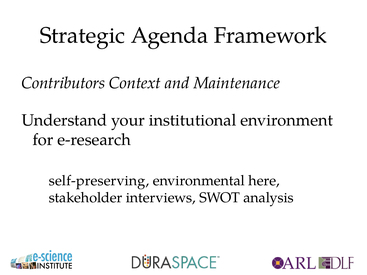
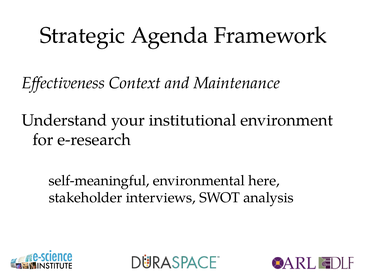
Contributors: Contributors -> Effectiveness (63, 83)
self-preserving: self-preserving -> self-meaningful (99, 181)
